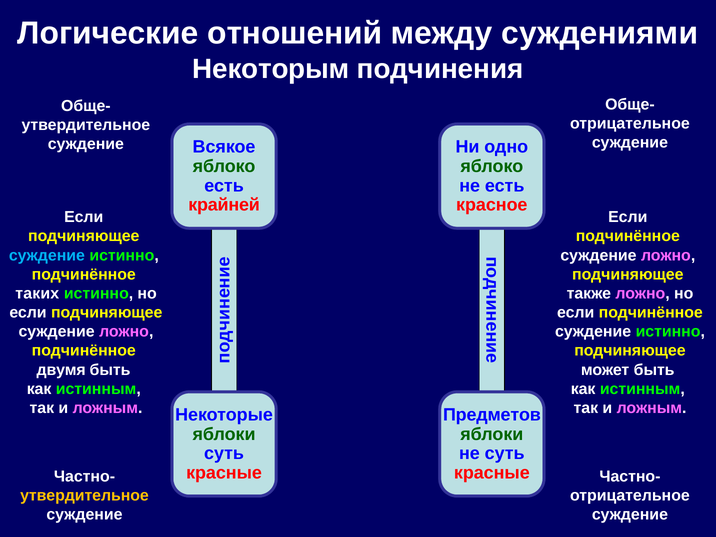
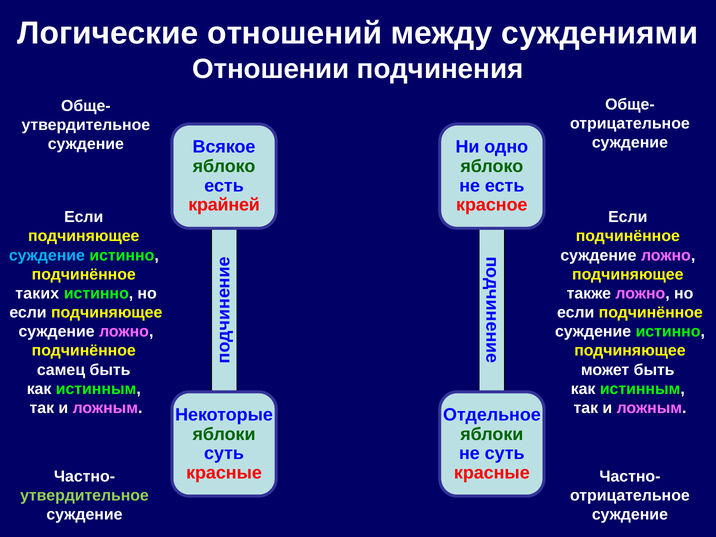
Некоторым: Некоторым -> Отношении (271, 69)
двумя: двумя -> самец (61, 370)
Предметов: Предметов -> Отдельное (492, 415)
утвердительное colour: yellow -> light green (84, 496)
